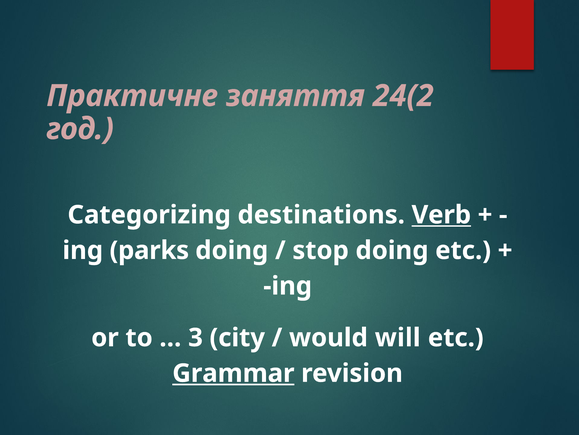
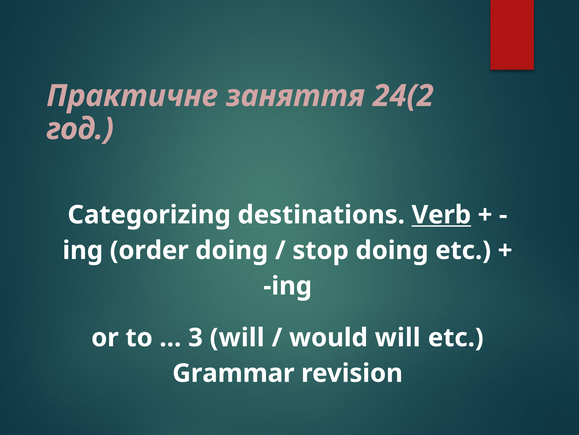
parks: parks -> order (149, 250)
3 city: city -> will (237, 337)
Grammar underline: present -> none (233, 373)
